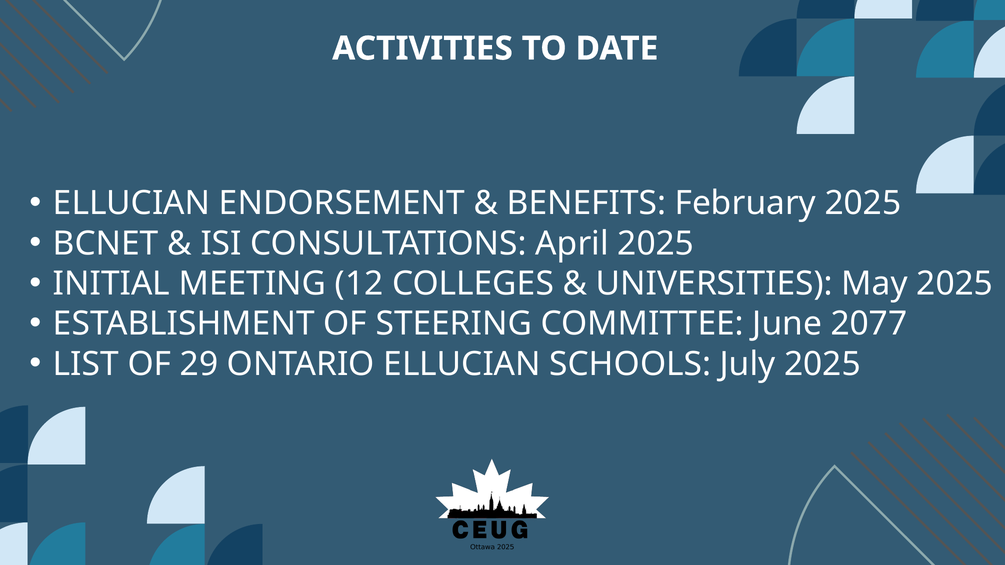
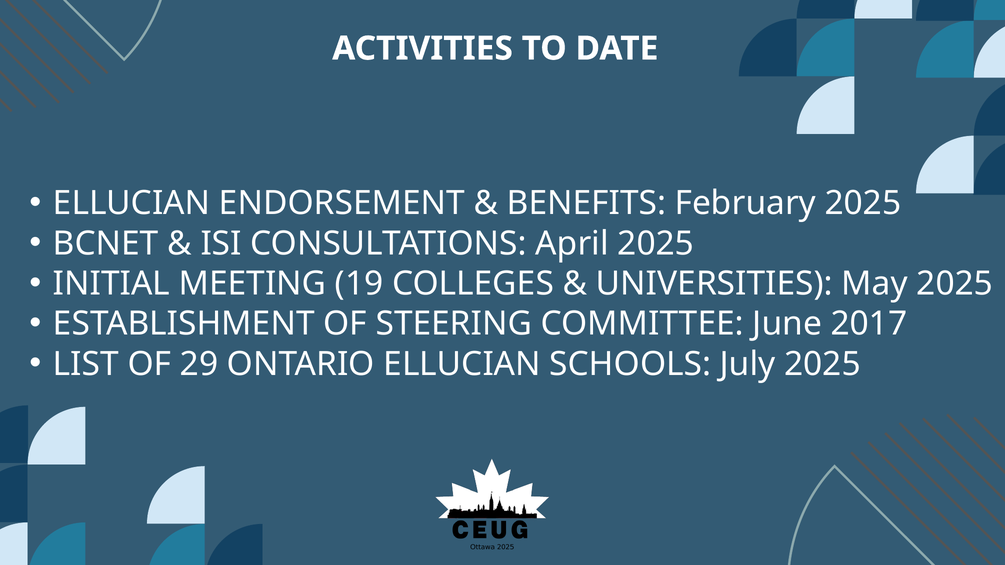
12: 12 -> 19 (359, 284)
2077: 2077 -> 2017 (869, 324)
